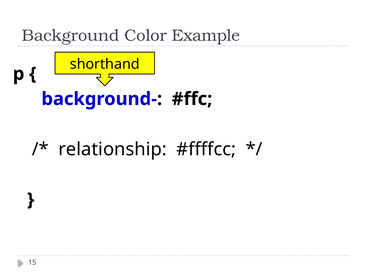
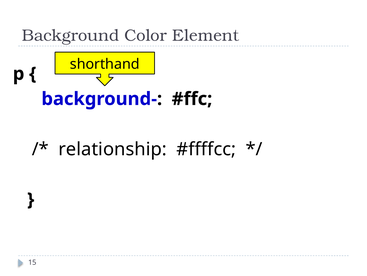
Example: Example -> Element (206, 35)
